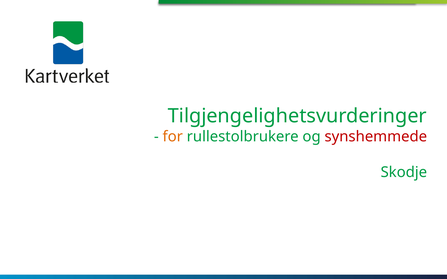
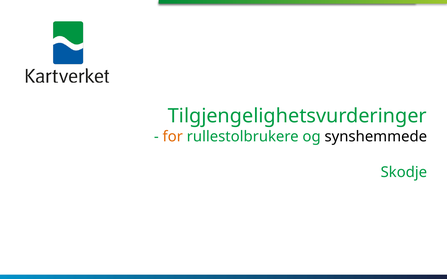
synshemmede colour: red -> black (376, 137)
